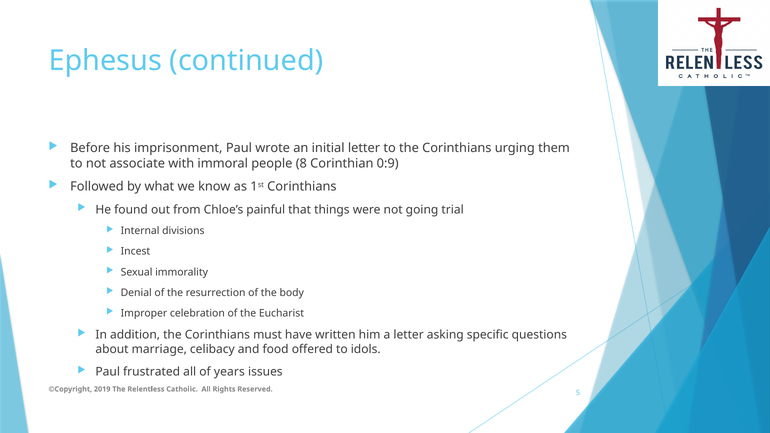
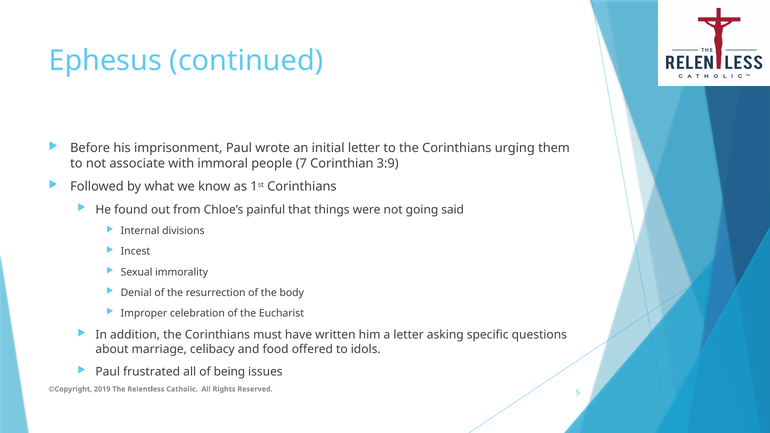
8: 8 -> 7 (301, 163)
0:9: 0:9 -> 3:9 (388, 163)
trial: trial -> said (453, 210)
years: years -> being (229, 372)
